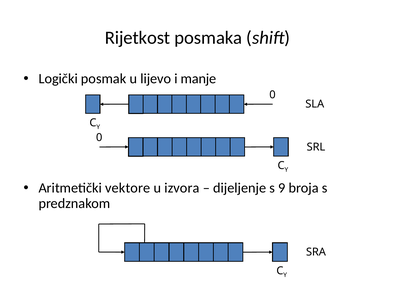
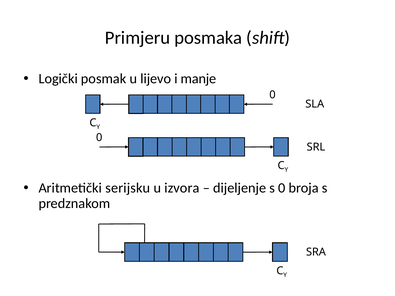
Rijetkost: Rijetkost -> Primjeru (137, 38)
vektore: vektore -> serijsku (128, 188)
s 9: 9 -> 0 (282, 188)
